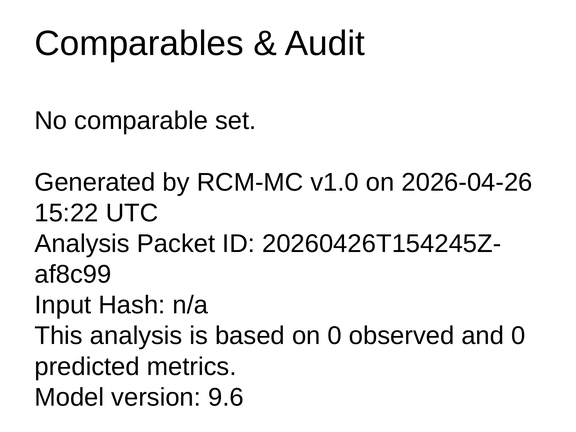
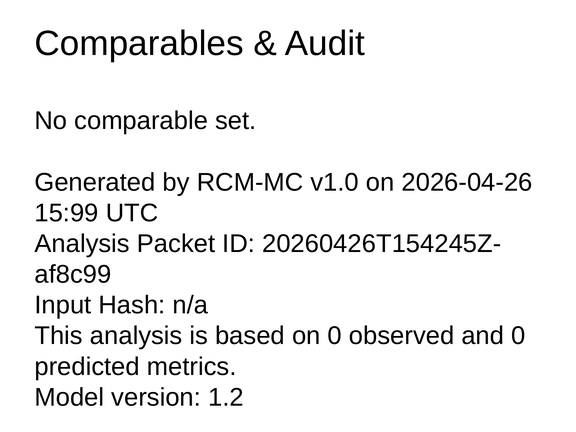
15:22: 15:22 -> 15:99 (66, 213)
9.6: 9.6 -> 1.2 (226, 397)
